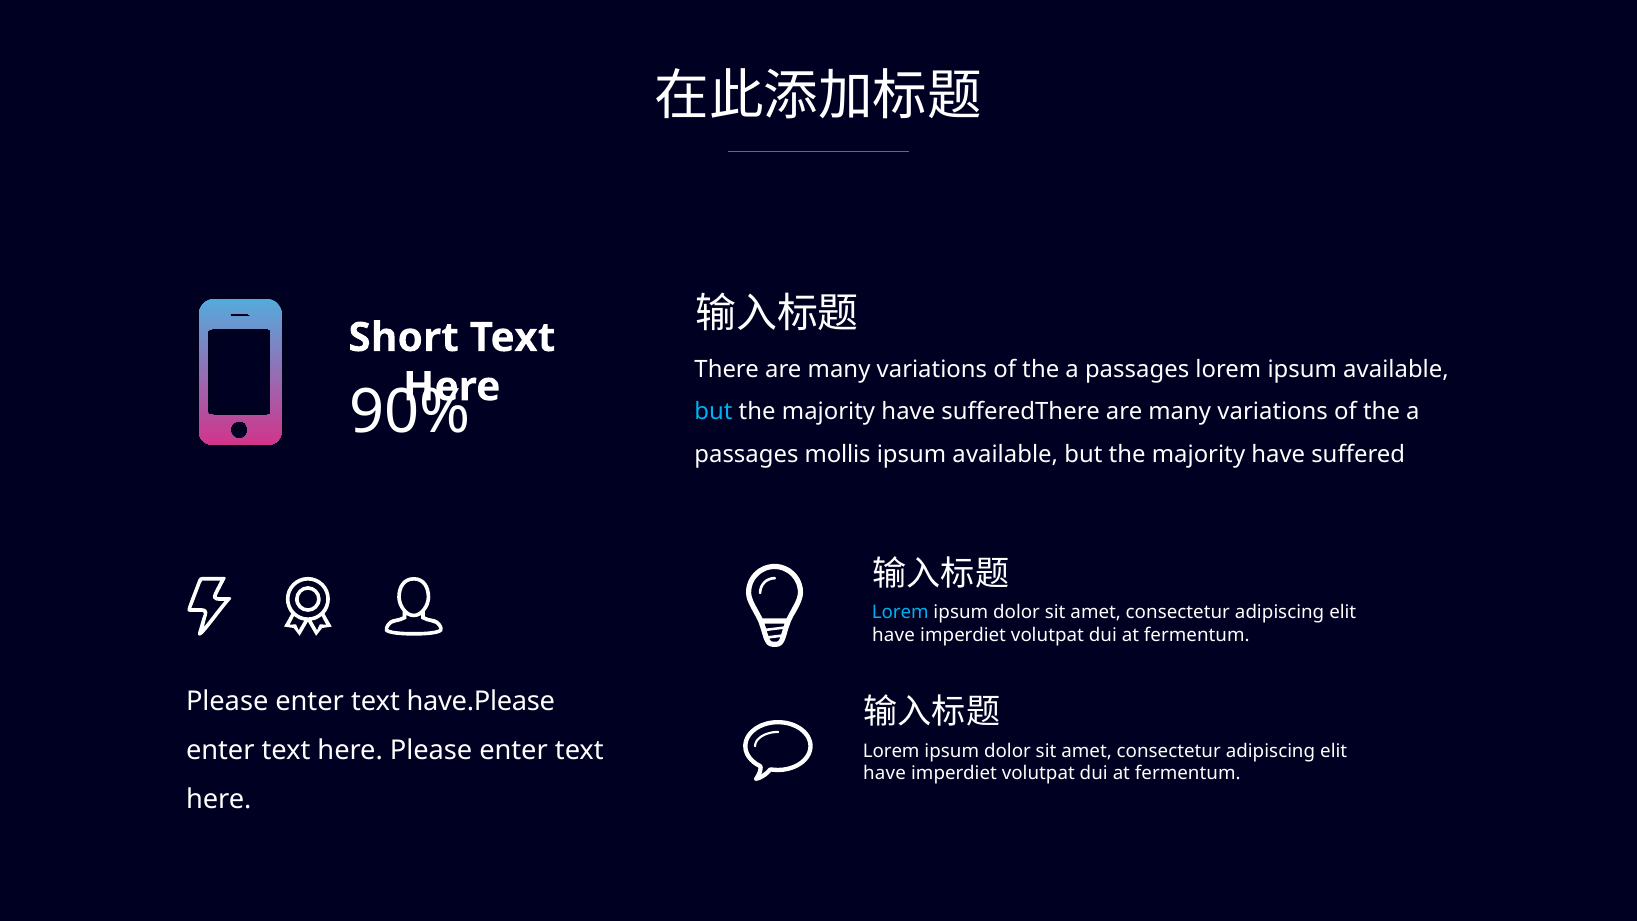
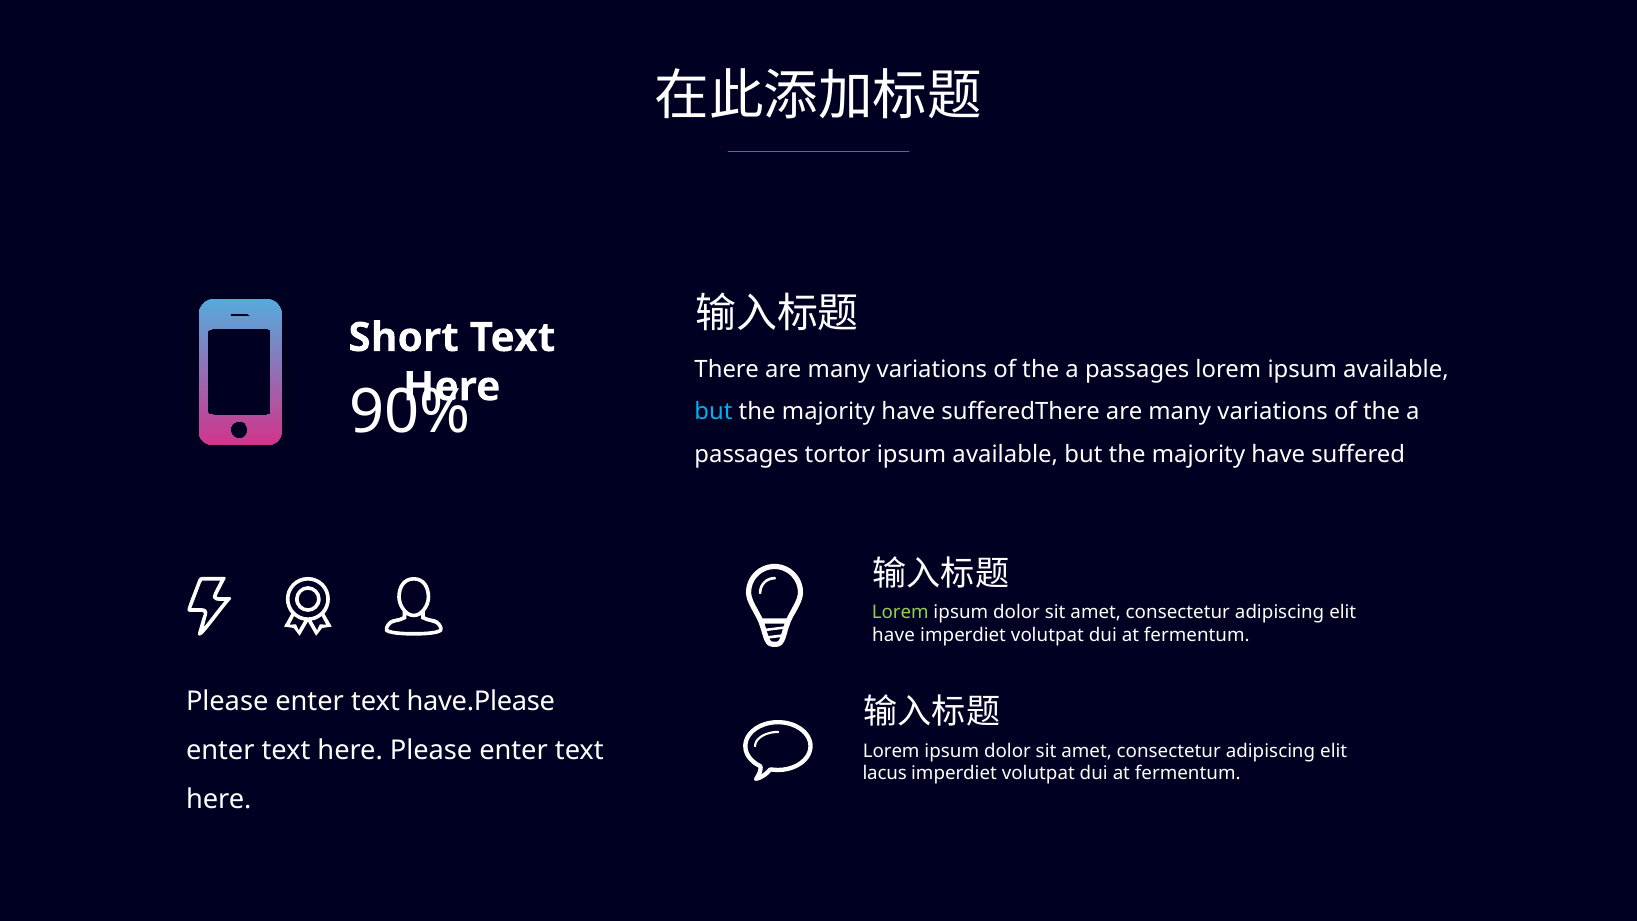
mollis: mollis -> tortor (838, 455)
Lorem colour: light blue -> light green (900, 612)
have: have -> lacus (885, 773)
